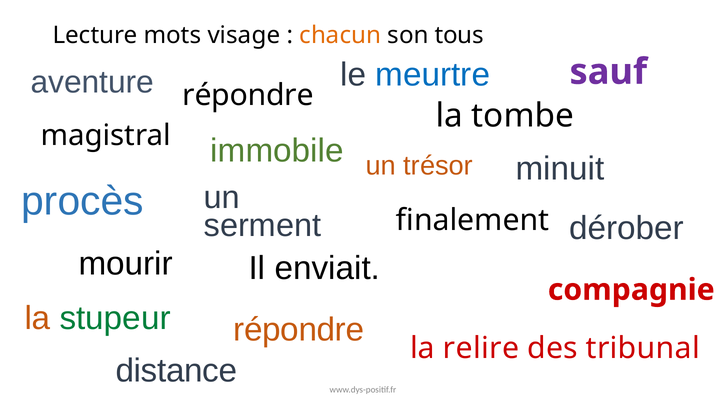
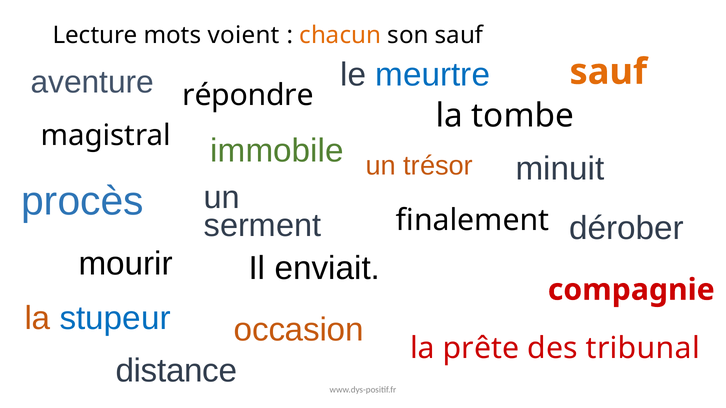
visage: visage -> voient (244, 35)
son tous: tous -> sauf (459, 35)
sauf colour: purple -> orange (608, 72)
stupeur colour: green -> blue (115, 319)
répondre: répondre -> occasion (299, 330)
relire: relire -> prête (481, 349)
